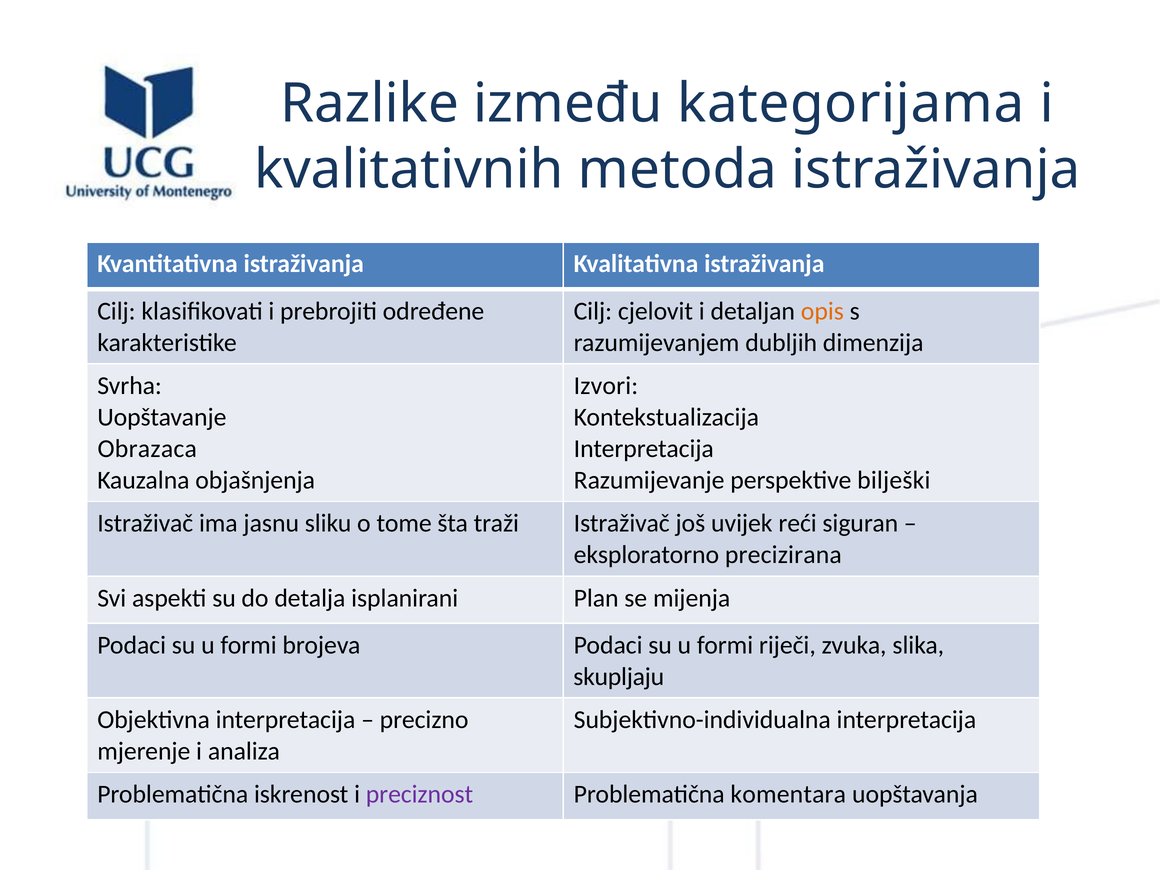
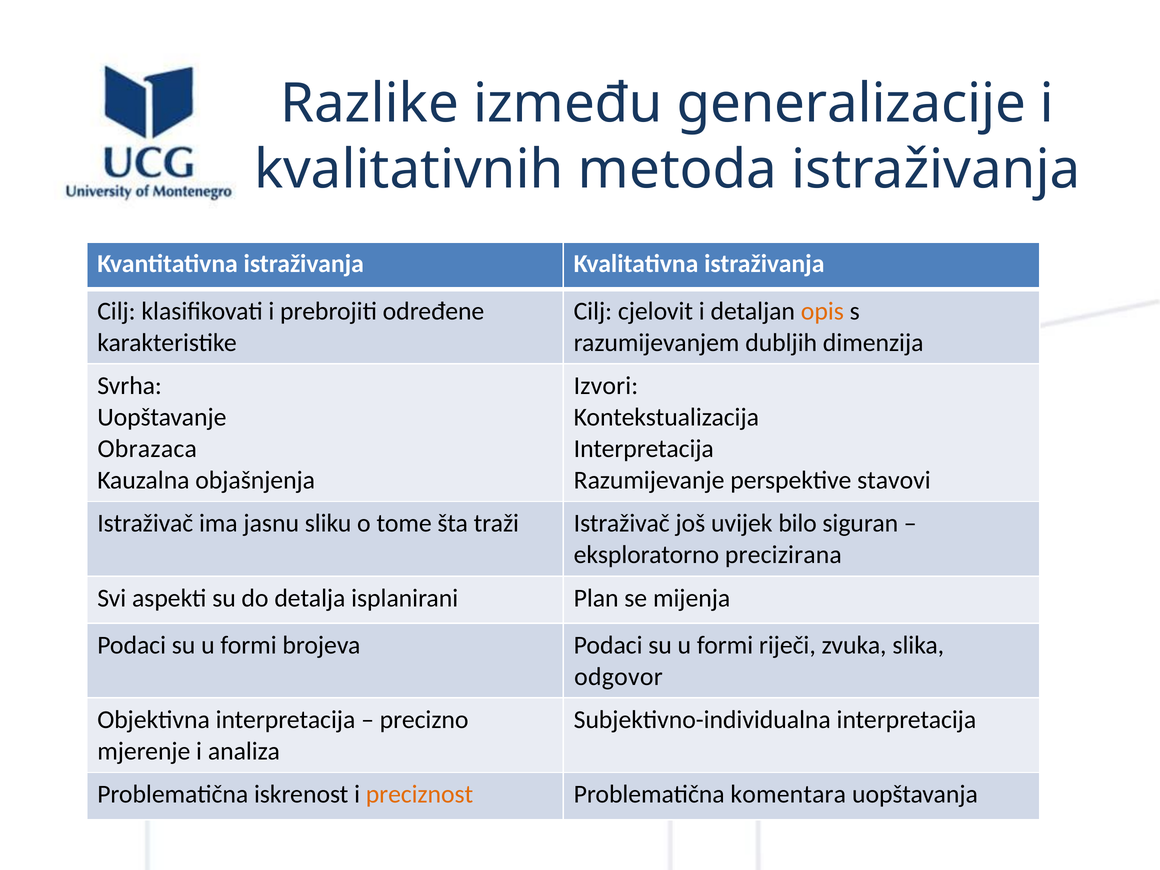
kategorijama: kategorijama -> generalizacije (851, 104)
bilješki: bilješki -> stavovi (894, 480)
reći: reći -> bilo (798, 523)
skupljaju: skupljaju -> odgovor (618, 677)
preciznost colour: purple -> orange (419, 794)
